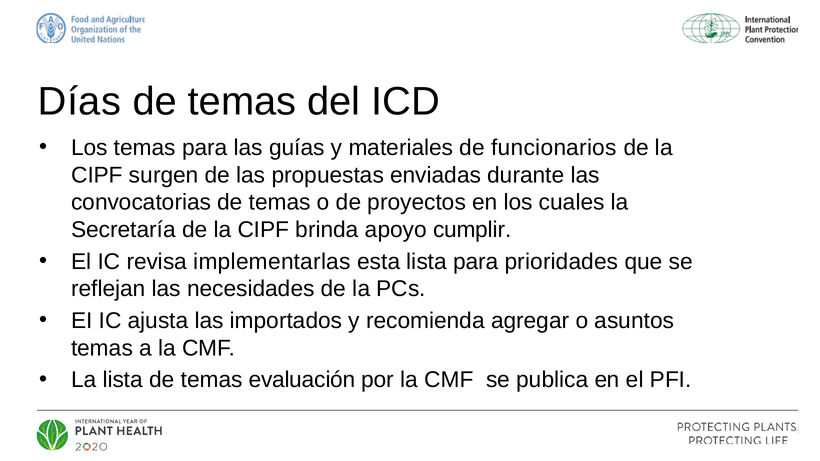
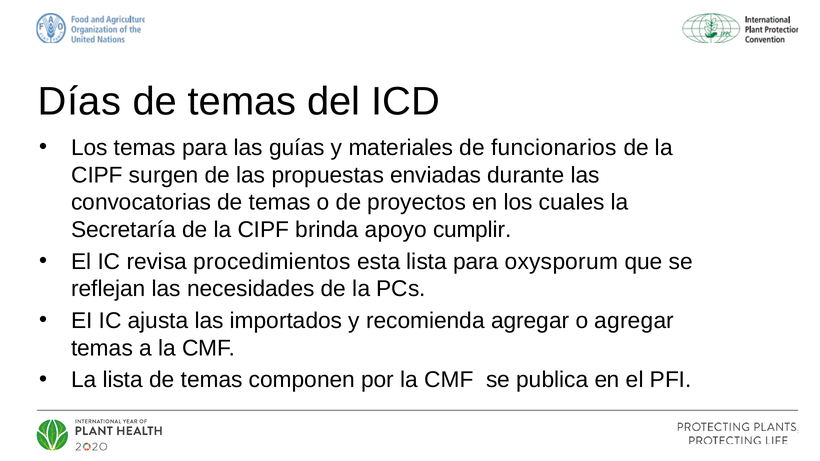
implementarlas: implementarlas -> procedimientos (272, 262)
prioridades: prioridades -> oxysporum (561, 262)
o asuntos: asuntos -> agregar (634, 321)
evaluación: evaluación -> componen (302, 380)
